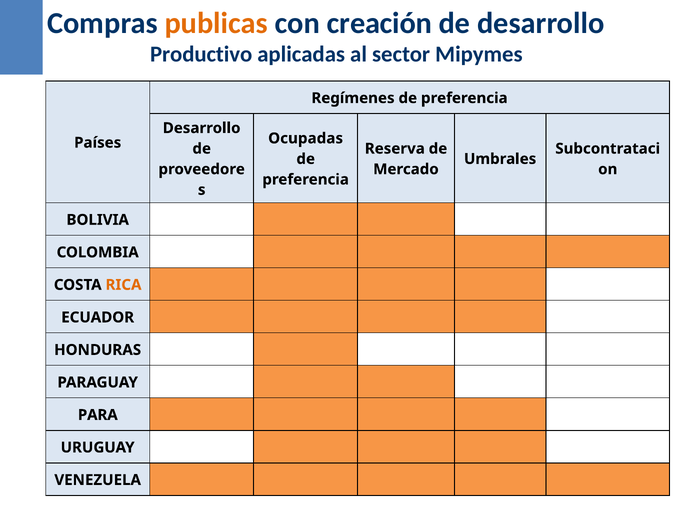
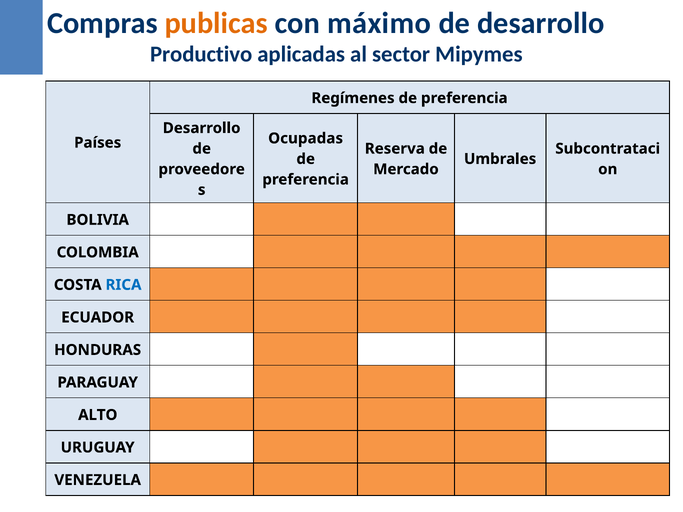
creación: creación -> máximo (379, 23)
RICA colour: orange -> blue (124, 285)
PARA: PARA -> ALTO (98, 415)
